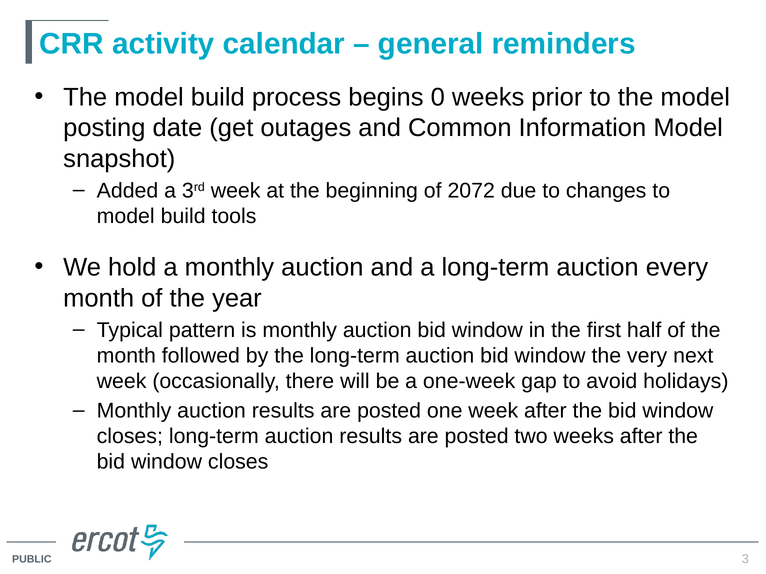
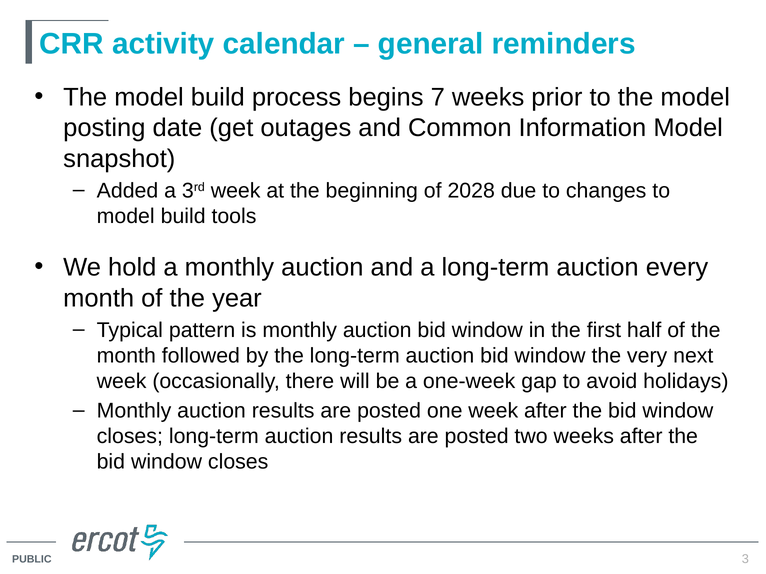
0: 0 -> 7 (438, 97)
2072: 2072 -> 2028 (471, 191)
